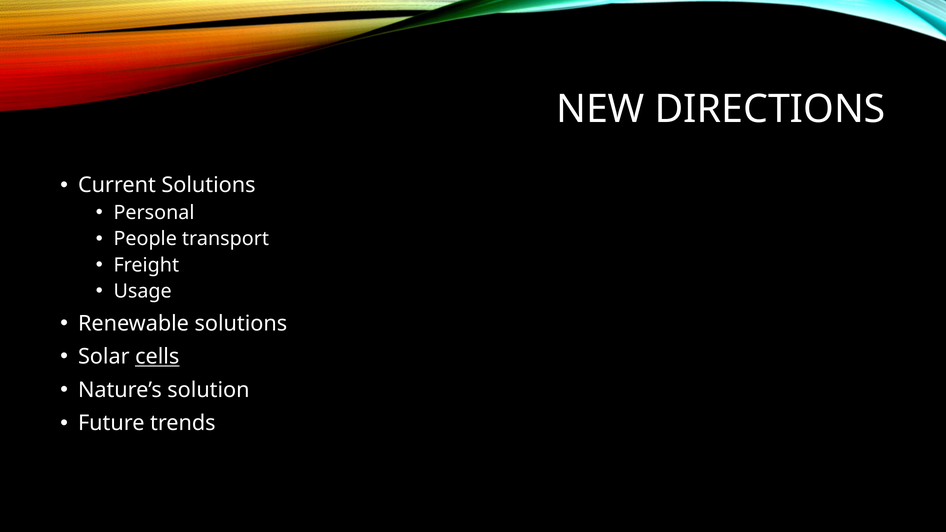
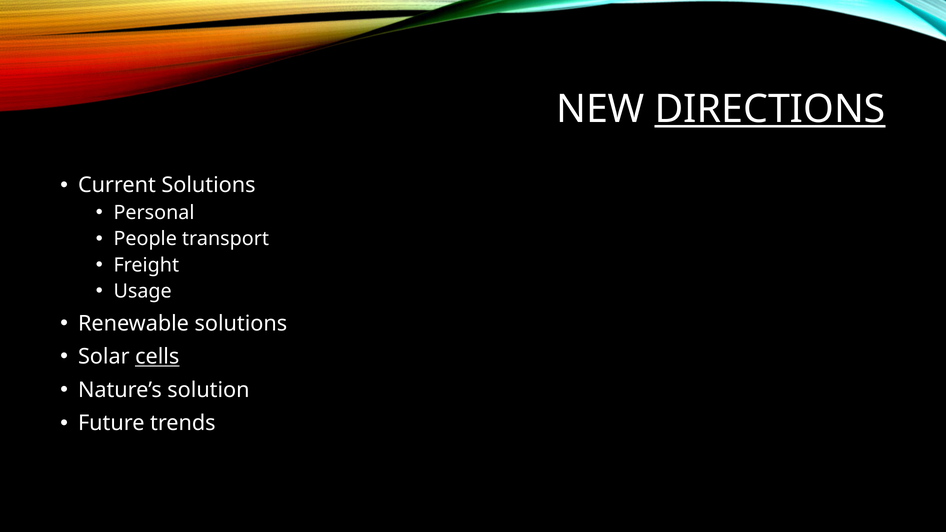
DIRECTIONS underline: none -> present (770, 109)
